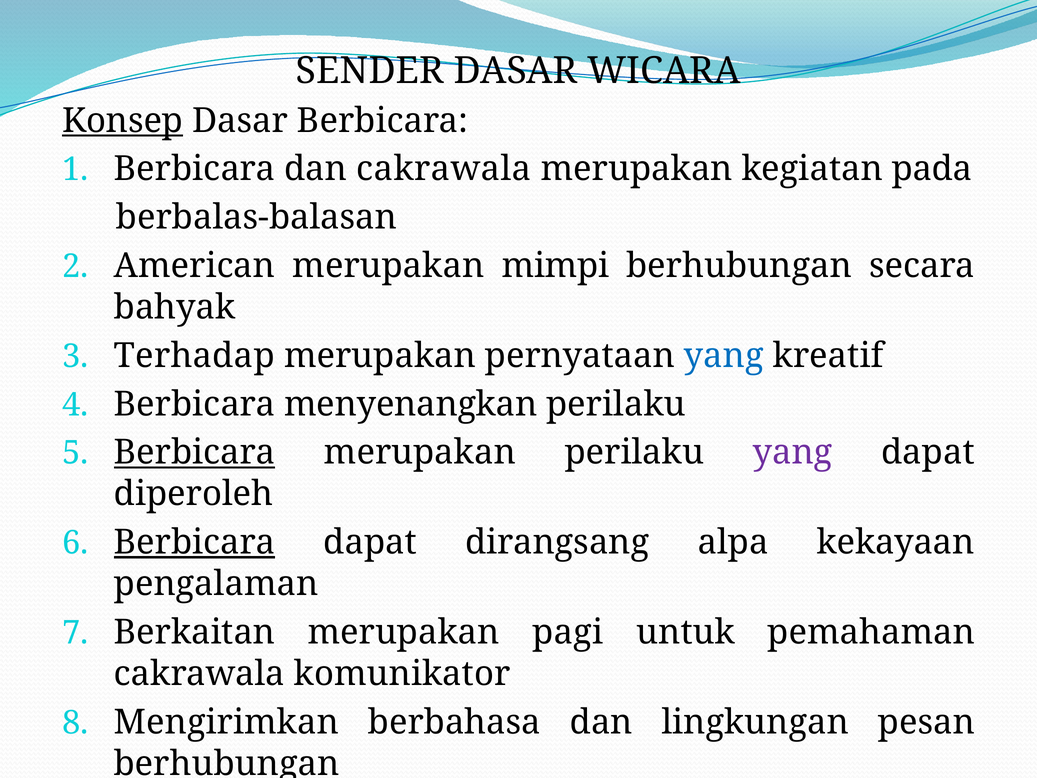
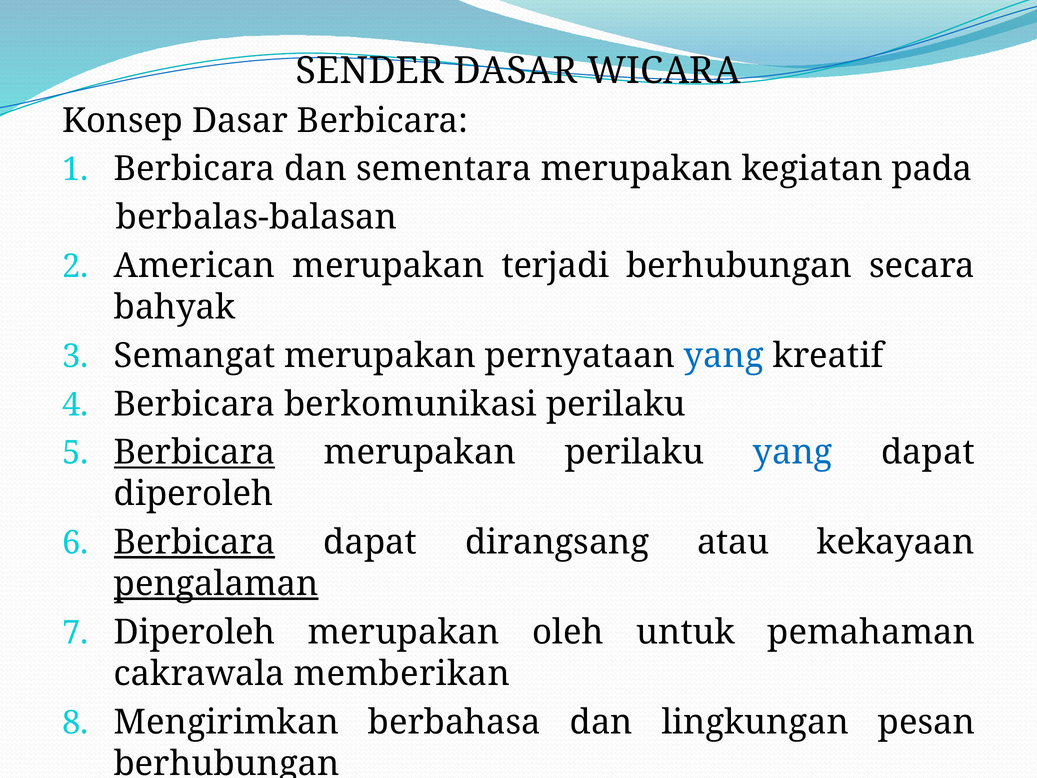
Konsep underline: present -> none (123, 121)
dan cakrawala: cakrawala -> sementara (444, 169)
mimpi: mimpi -> terjadi (555, 266)
Terhadap: Terhadap -> Semangat (195, 356)
menyenangkan: menyenangkan -> berkomunikasi (411, 404)
yang colour: purple -> blue (793, 452)
alpa: alpa -> atau (733, 542)
pengalaman underline: none -> present (216, 584)
Berkaitan: Berkaitan -> Diperoleh (195, 632)
pagi: pagi -> oleh (568, 632)
komunikator: komunikator -> memberikan (402, 674)
